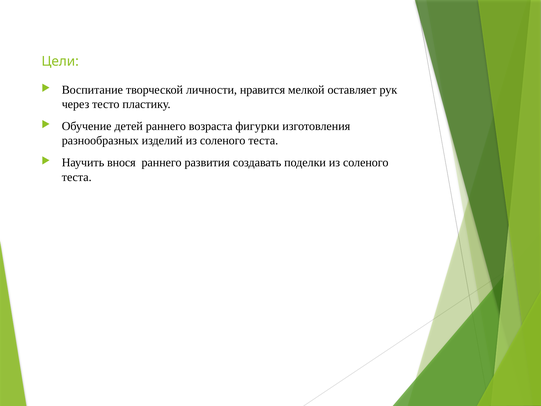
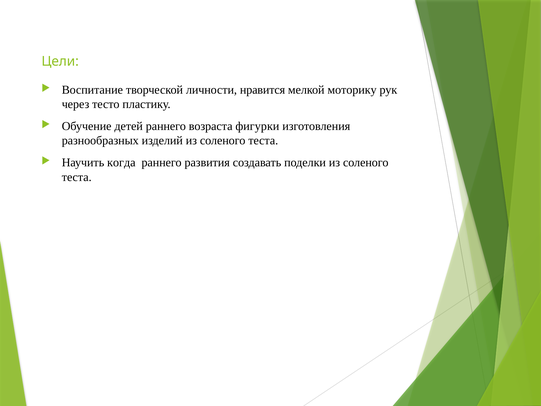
оставляет: оставляет -> моторику (352, 90)
внося: внося -> когда (121, 163)
